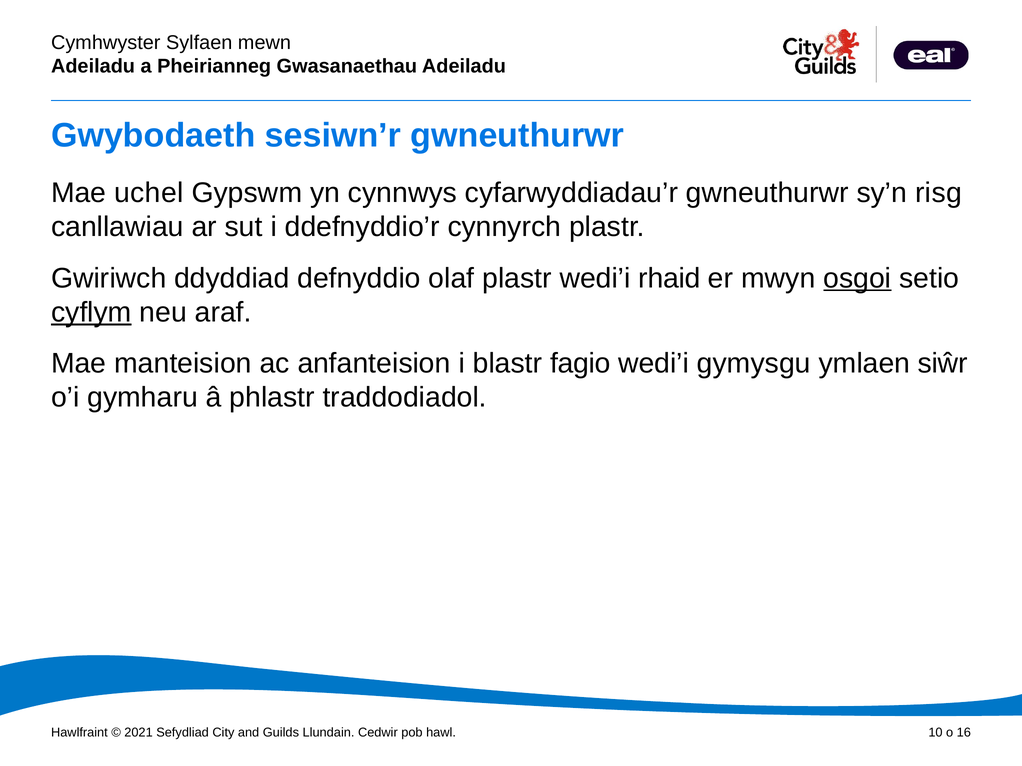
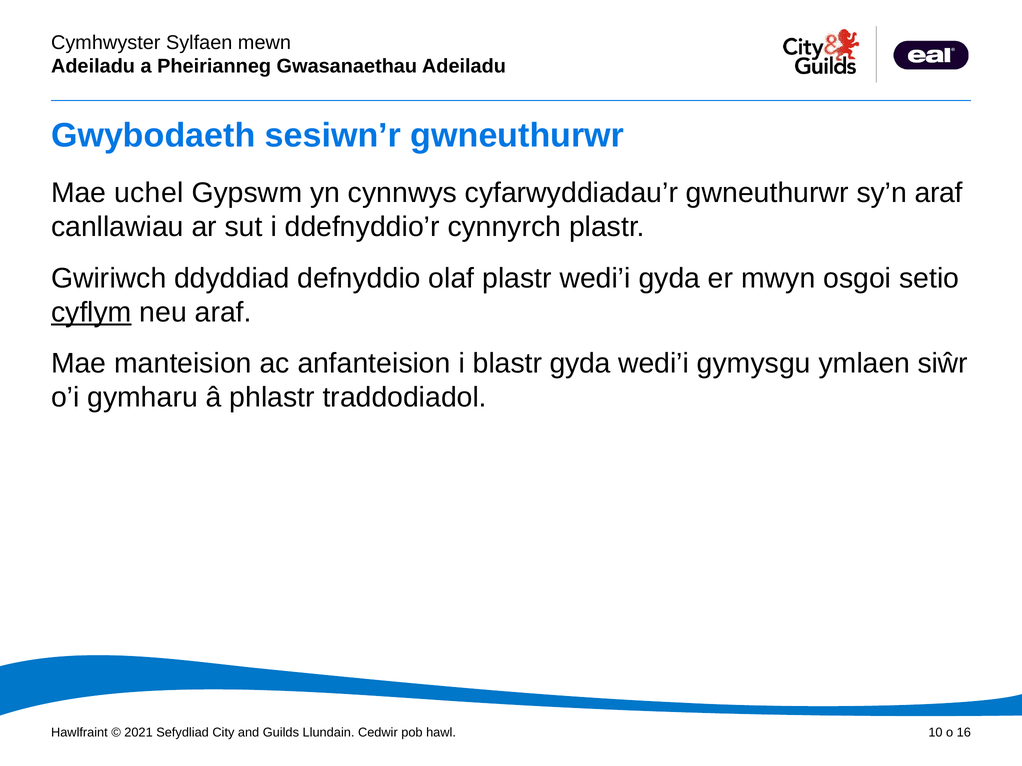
sy’n risg: risg -> araf (939, 193)
wedi’i rhaid: rhaid -> gyda (669, 278)
osgoi underline: present -> none (857, 278)
blastr fagio: fagio -> gyda (580, 364)
